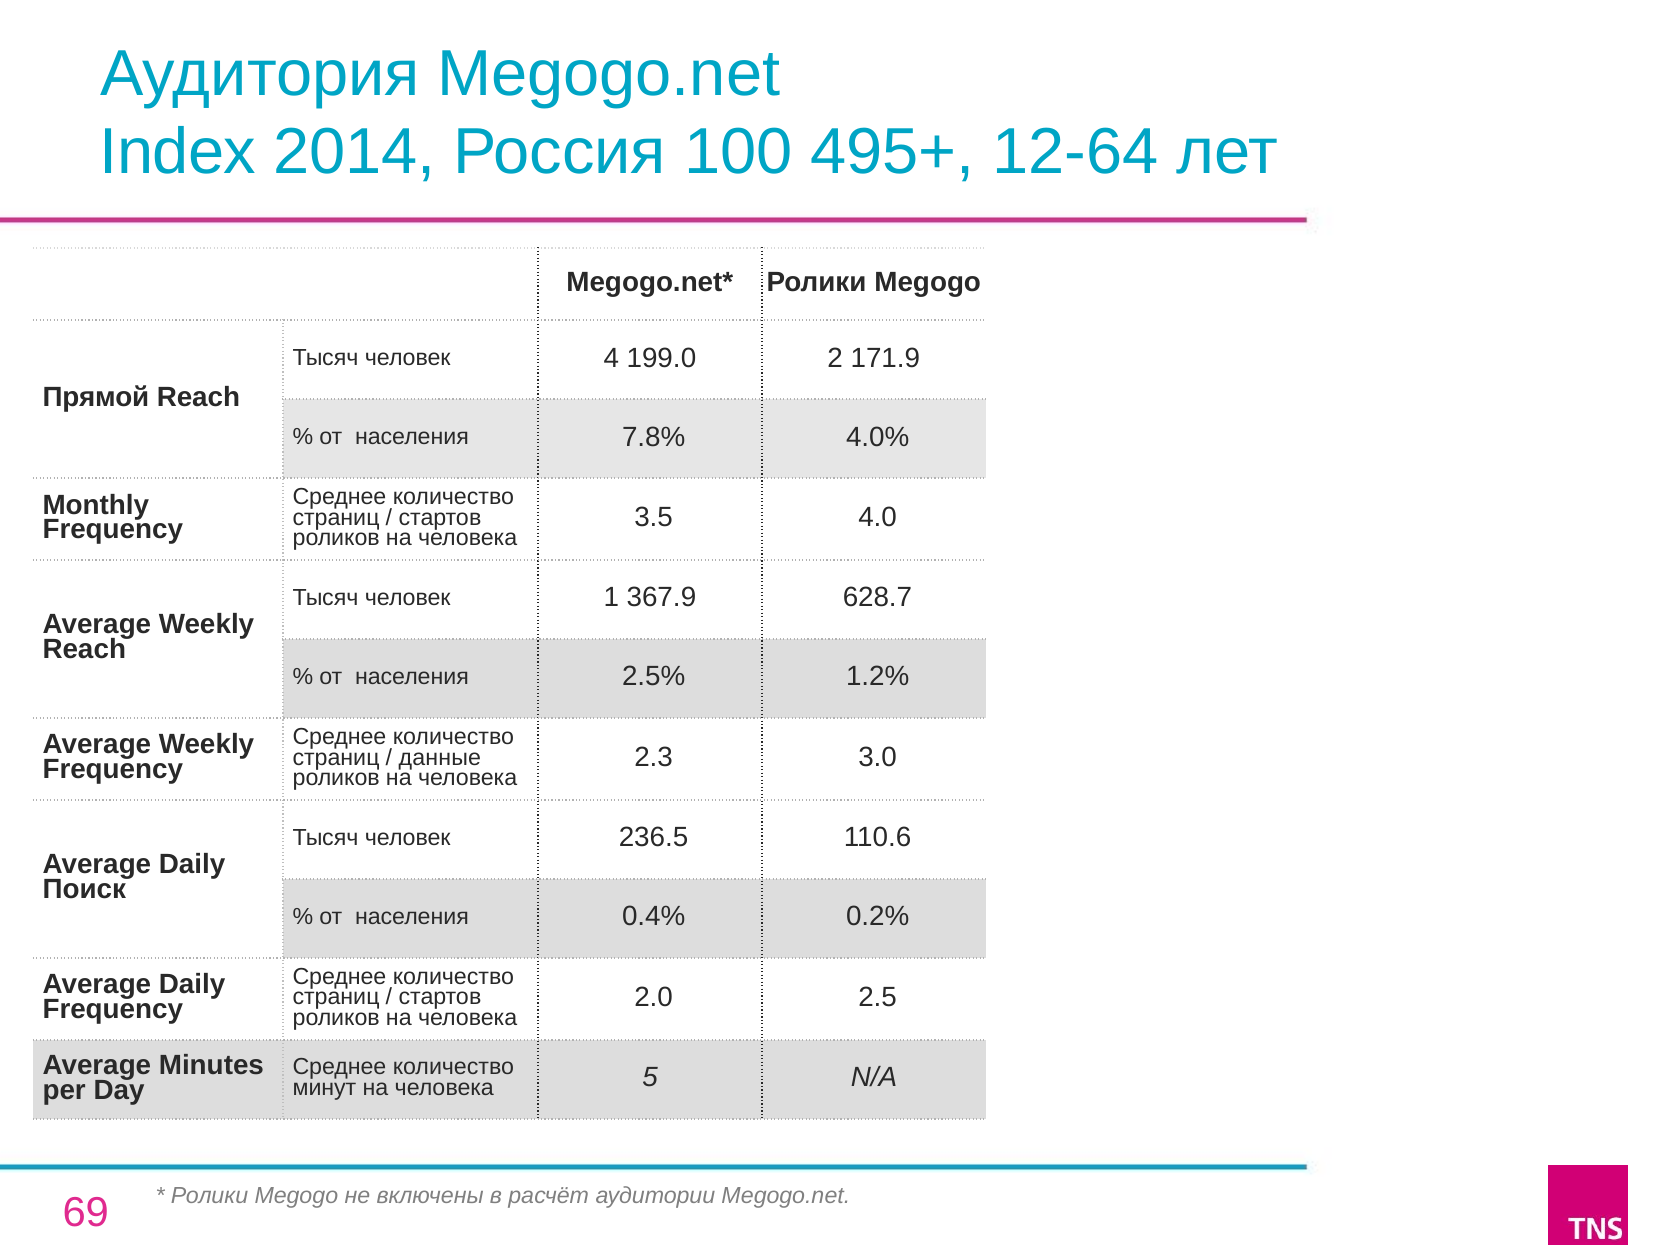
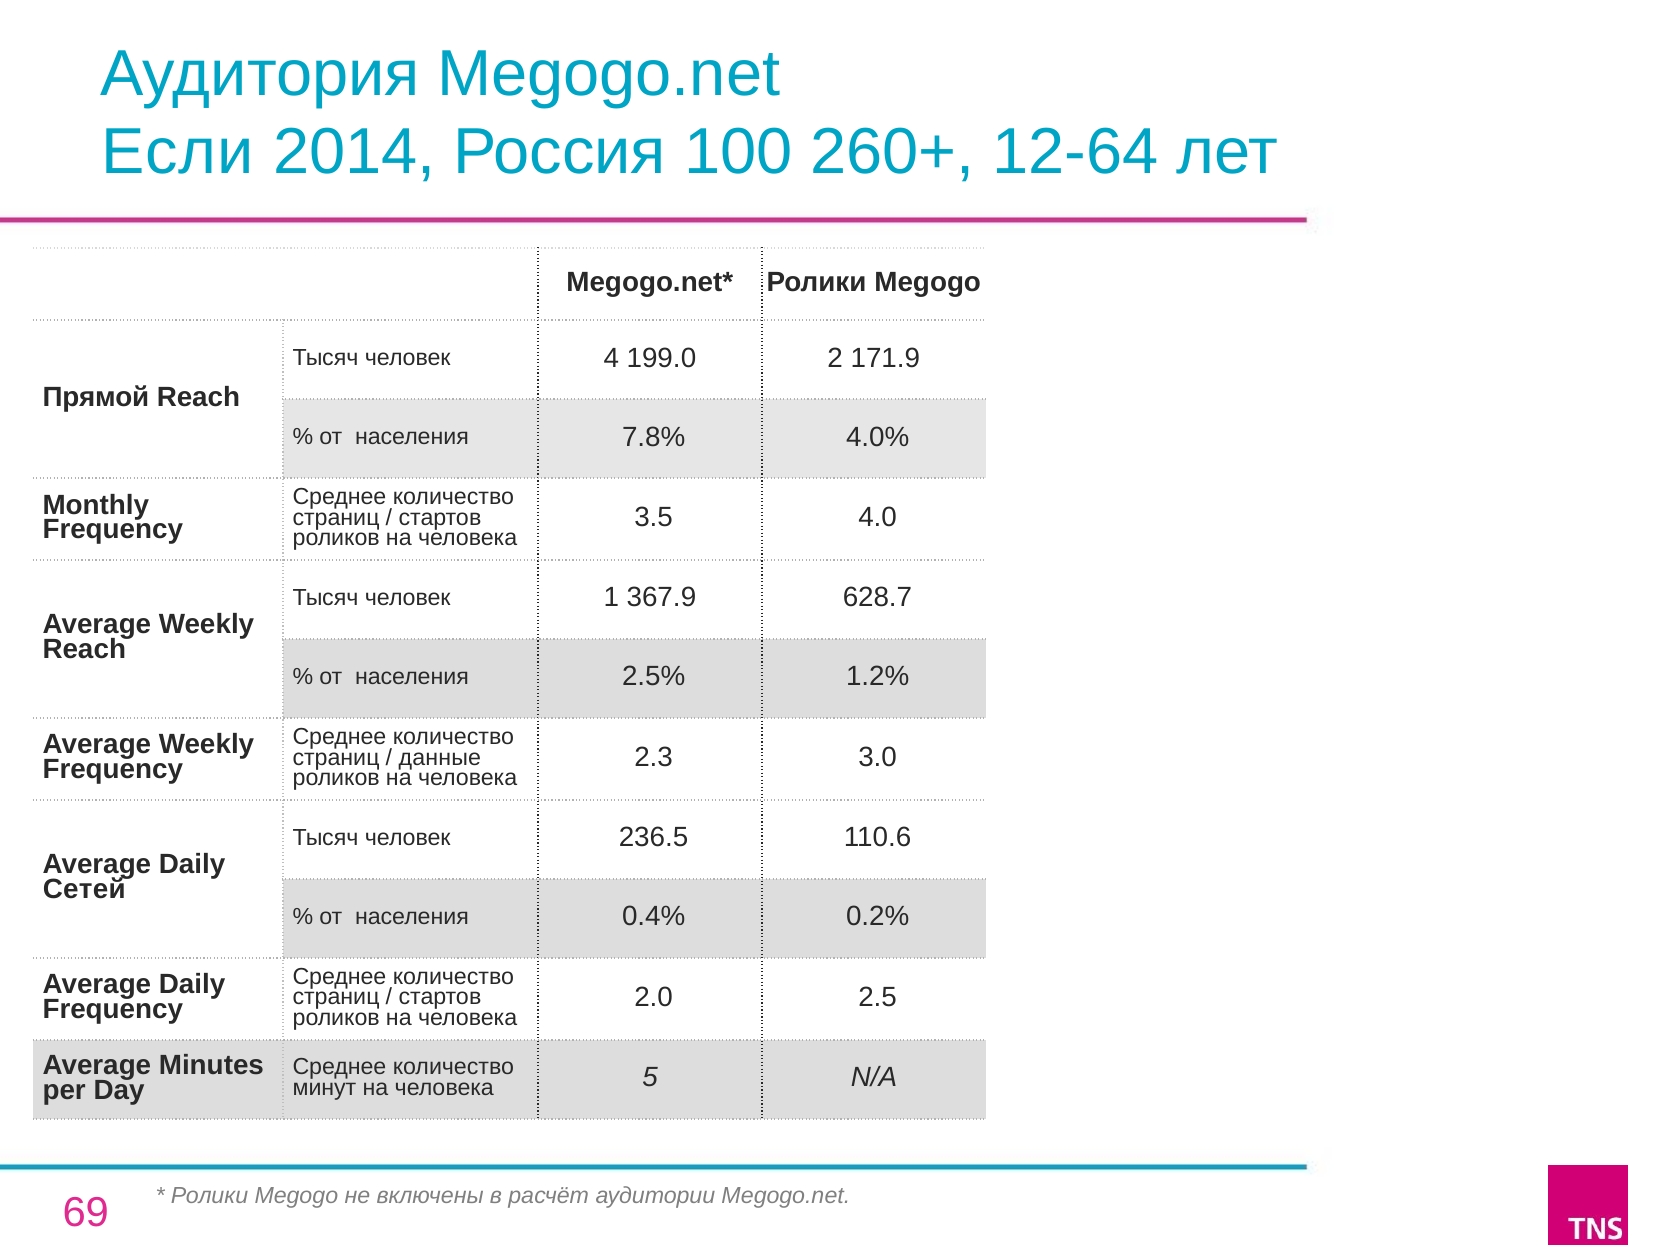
Index: Index -> Если (177, 152)
495+: 495+ -> 260+ (892, 152)
Поиск: Поиск -> Сетей (84, 890)
